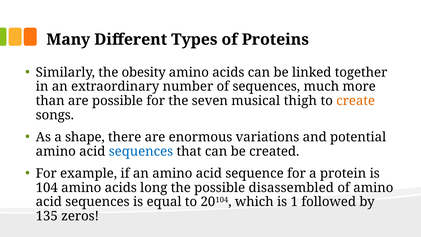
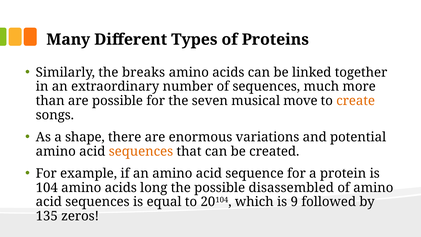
obesity: obesity -> breaks (144, 72)
thigh: thigh -> move (300, 101)
sequences colour: blue -> orange (141, 151)
1: 1 -> 9 (294, 202)
